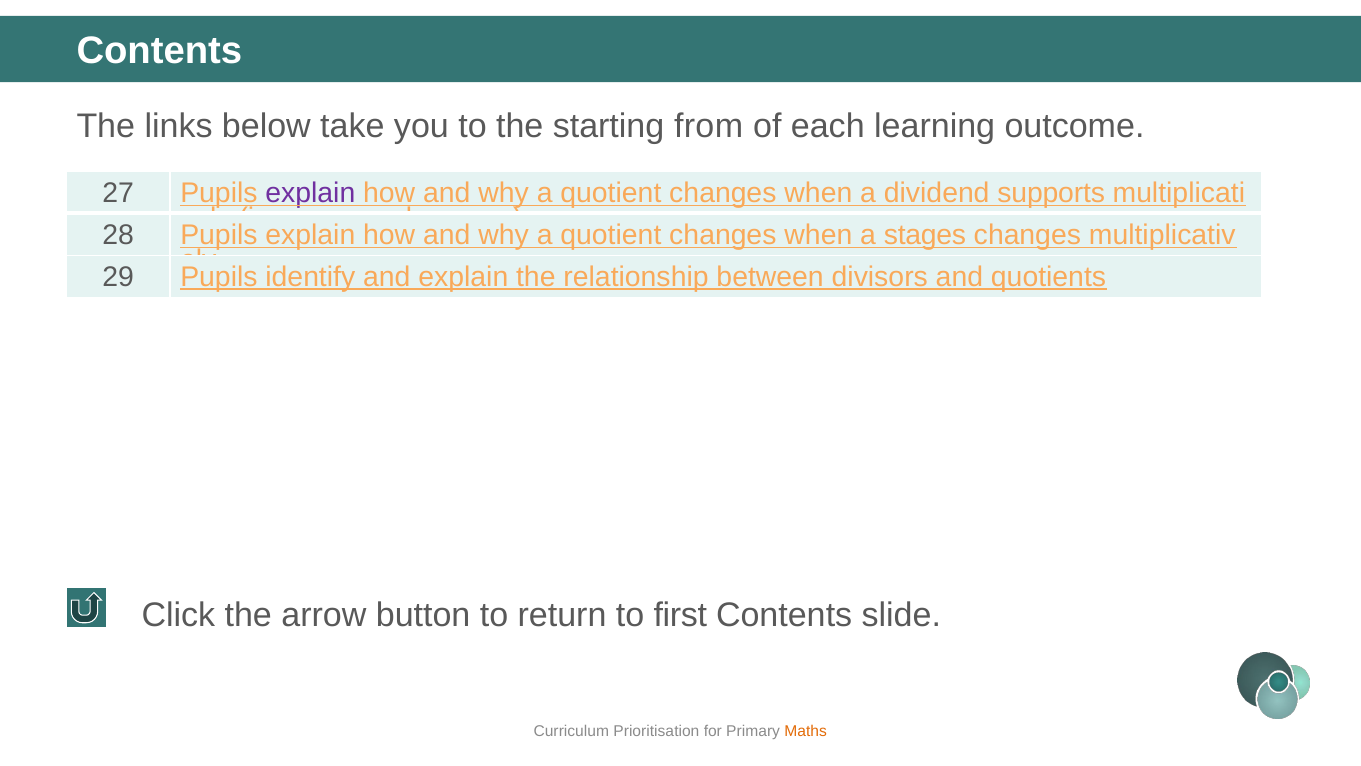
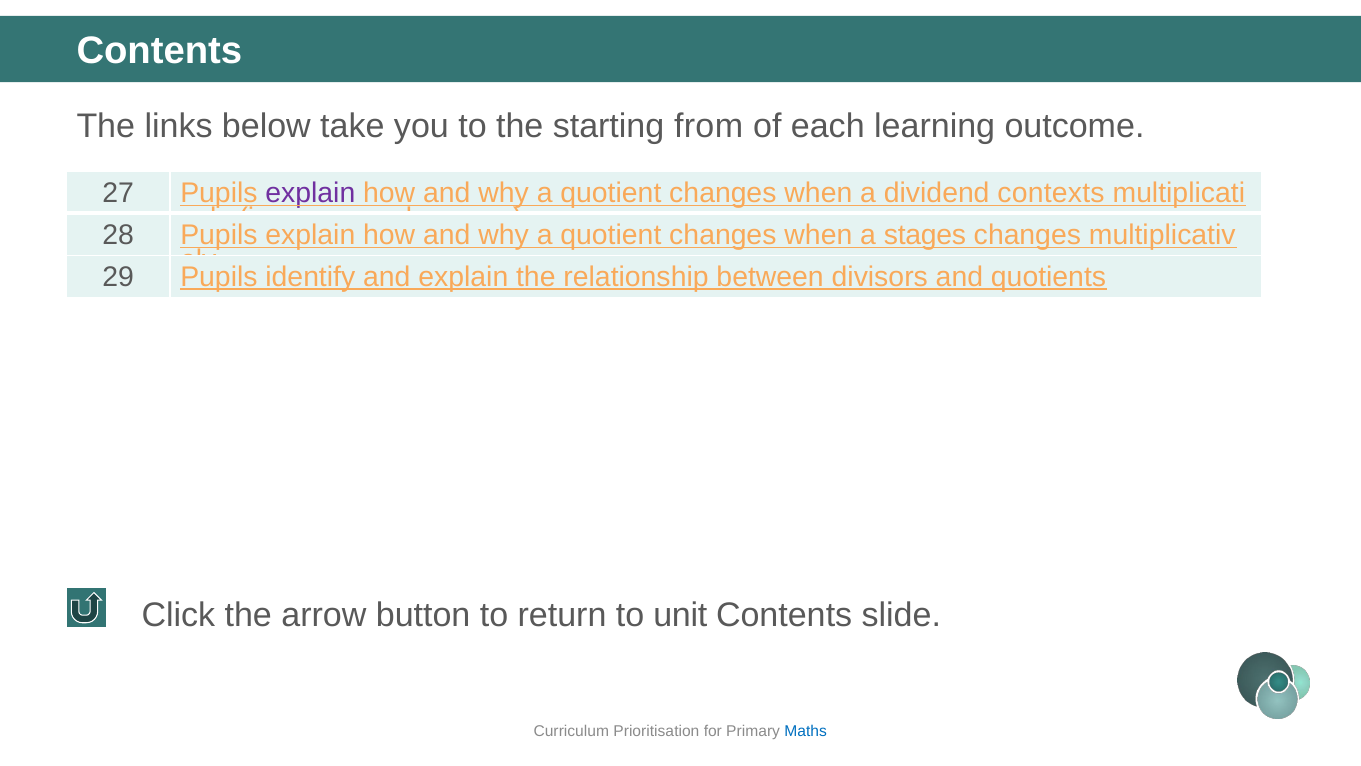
supports: supports -> contexts (1051, 193)
first: first -> unit (680, 615)
Maths colour: orange -> blue (806, 731)
